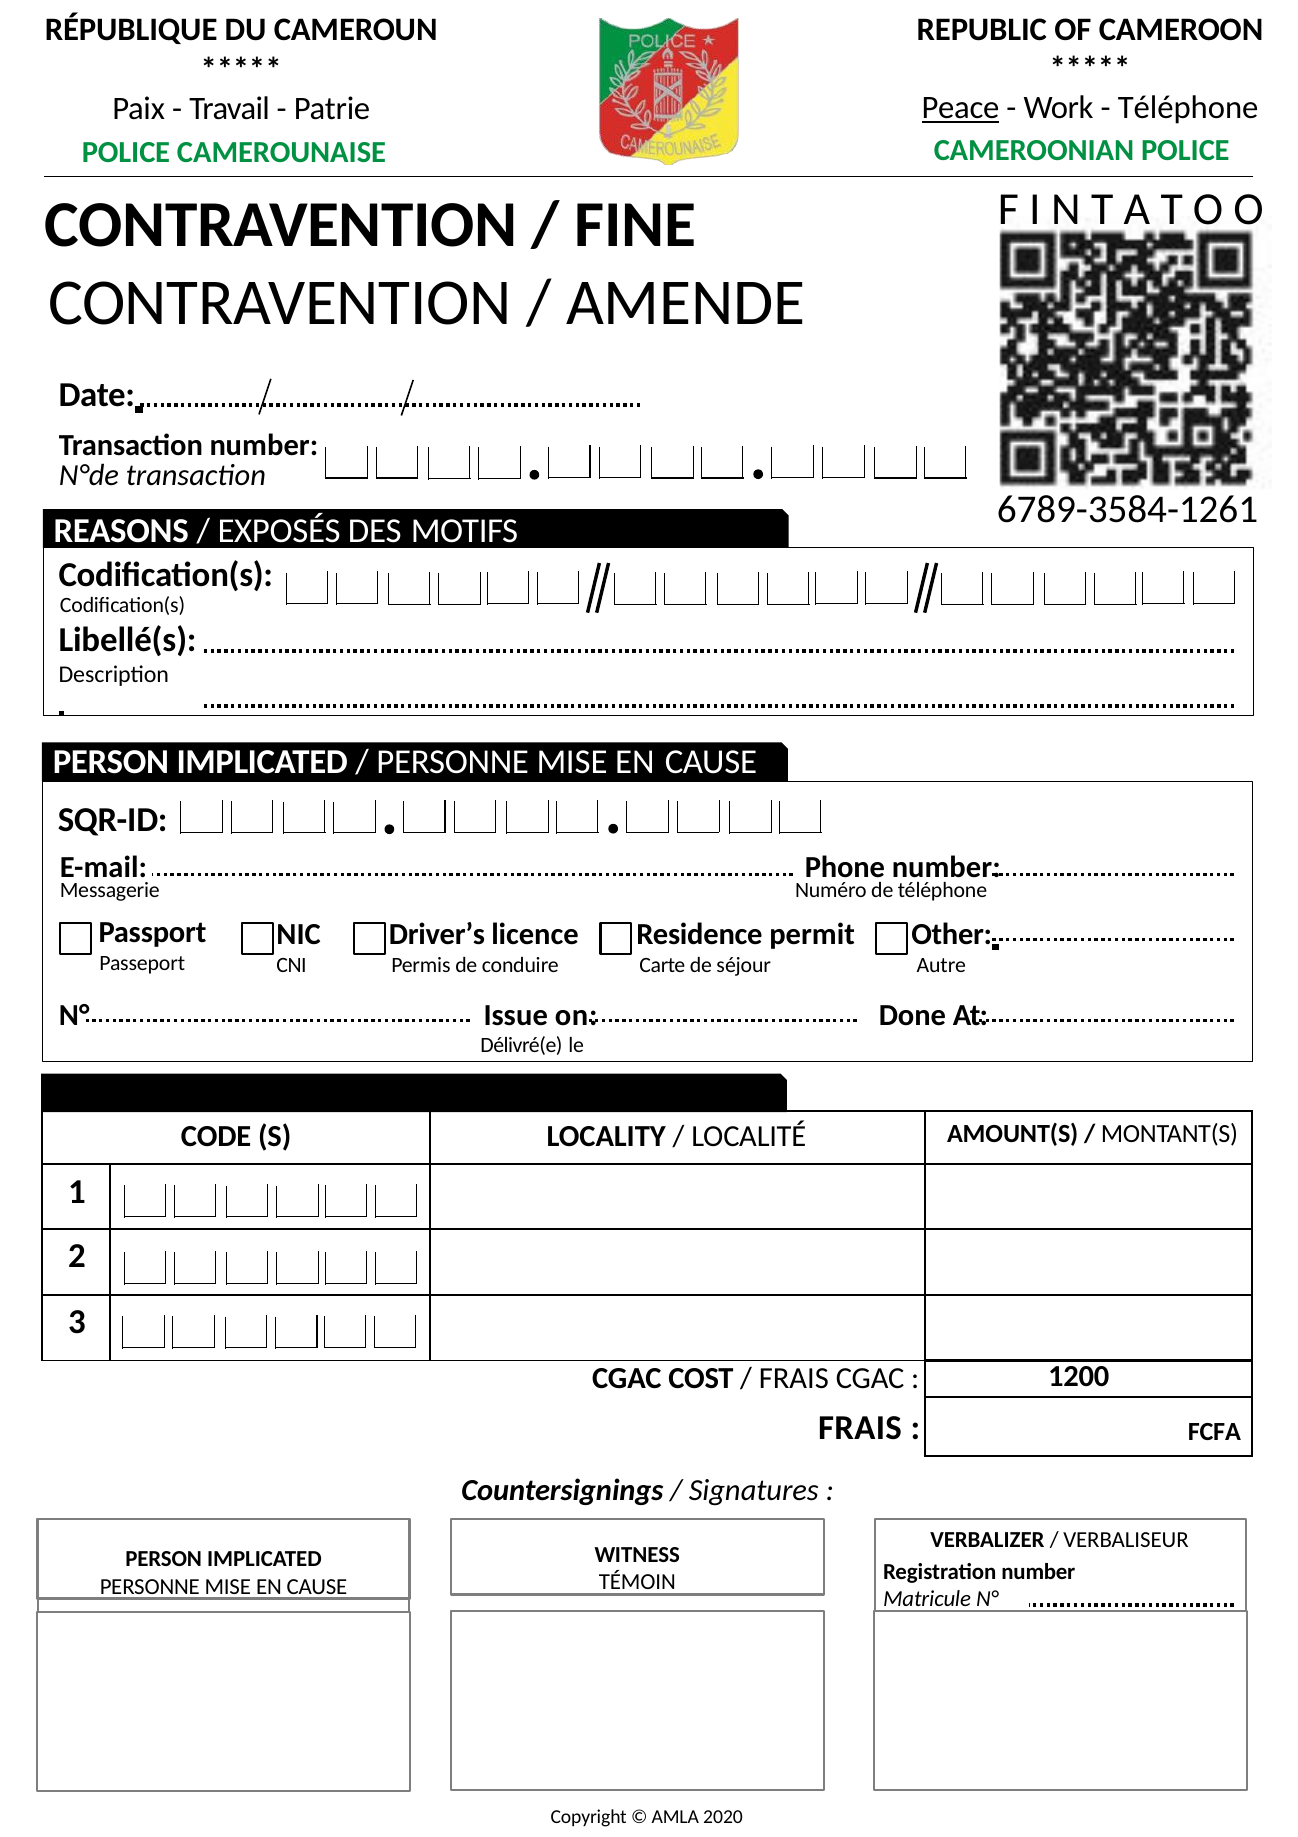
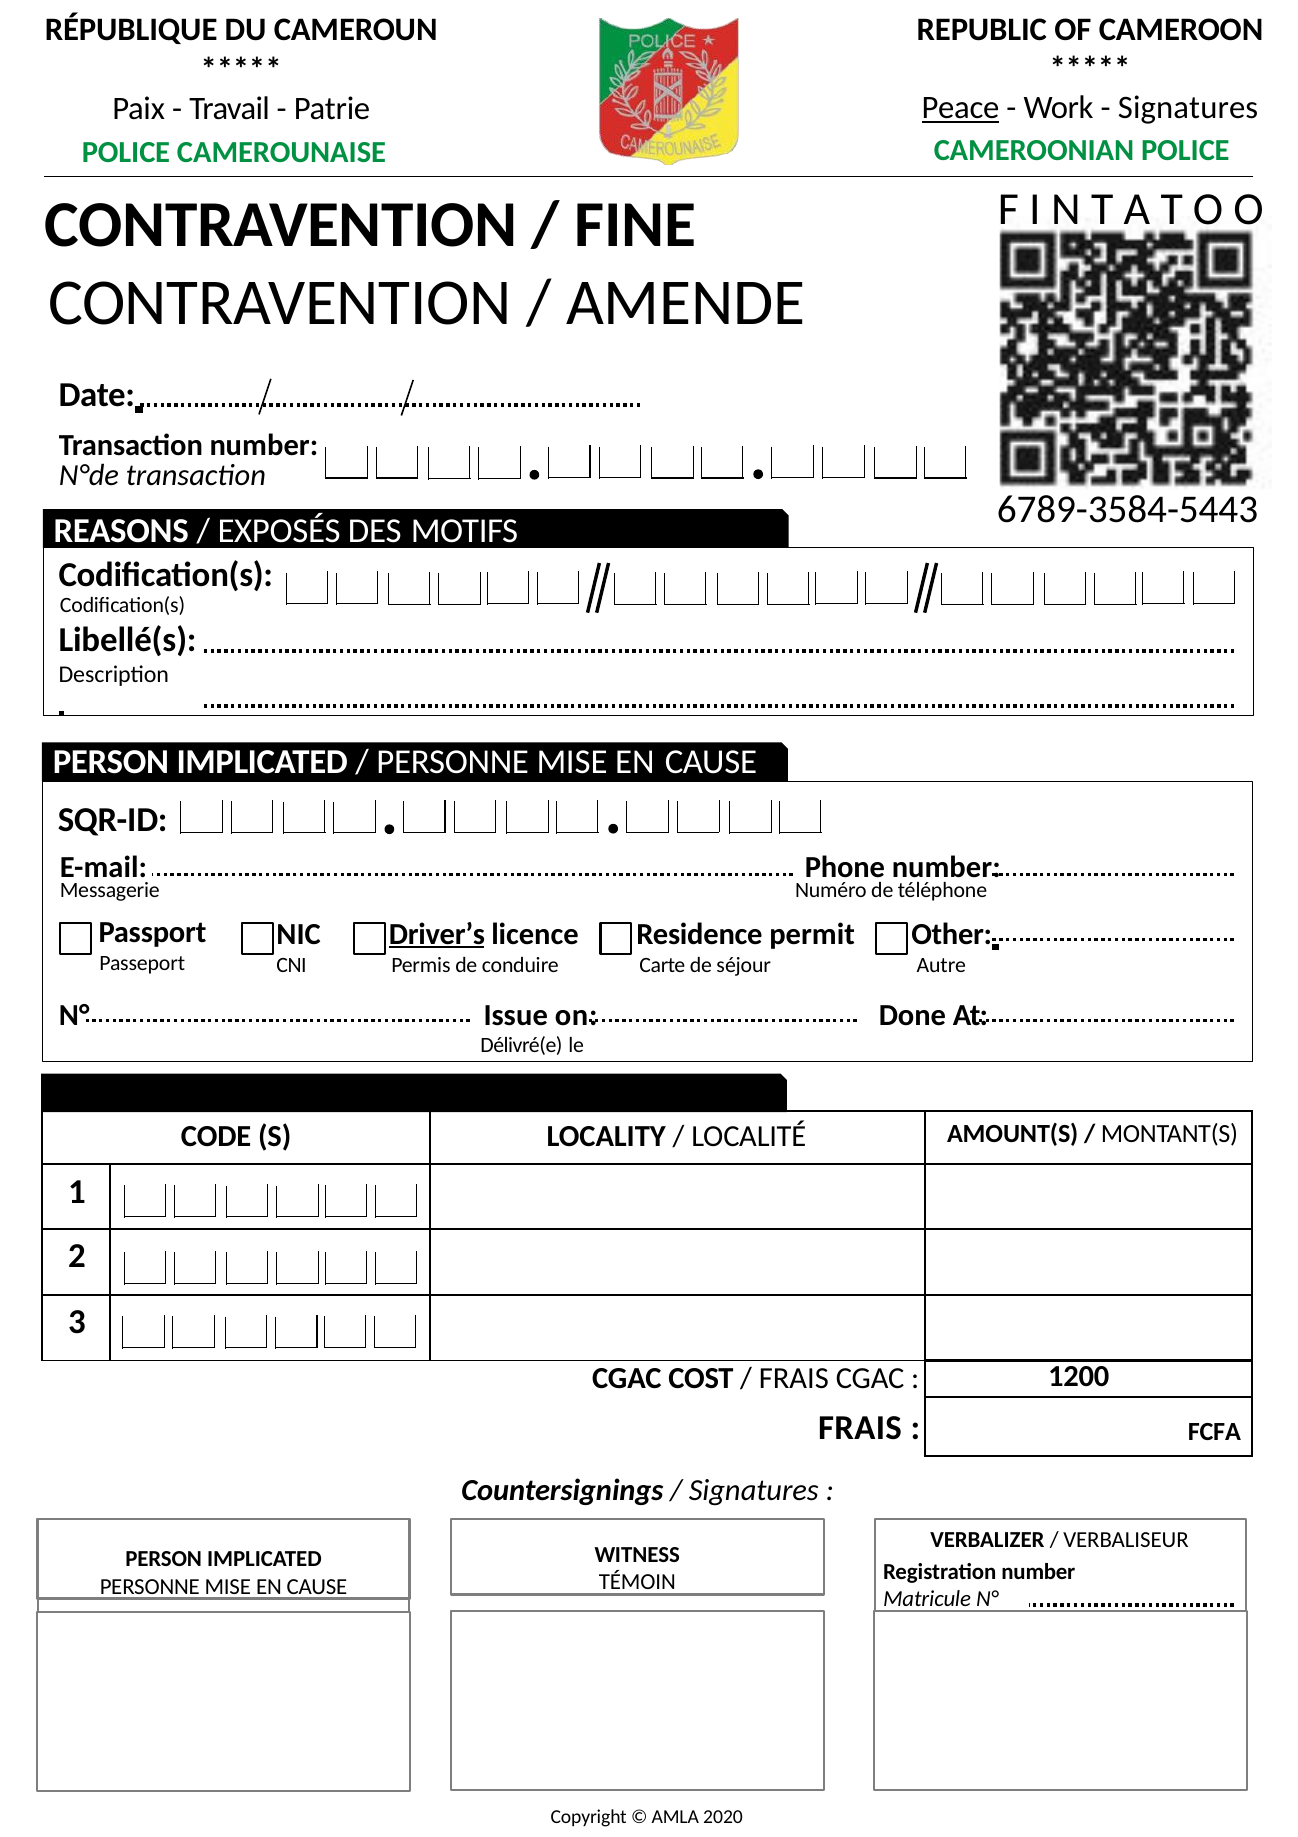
Téléphone: Téléphone -> Signatures (1188, 108)
6789-3584-1261: 6789-3584-1261 -> 6789-3584-5443 (1127, 510)
Driver’s underline: none -> present (437, 934)
